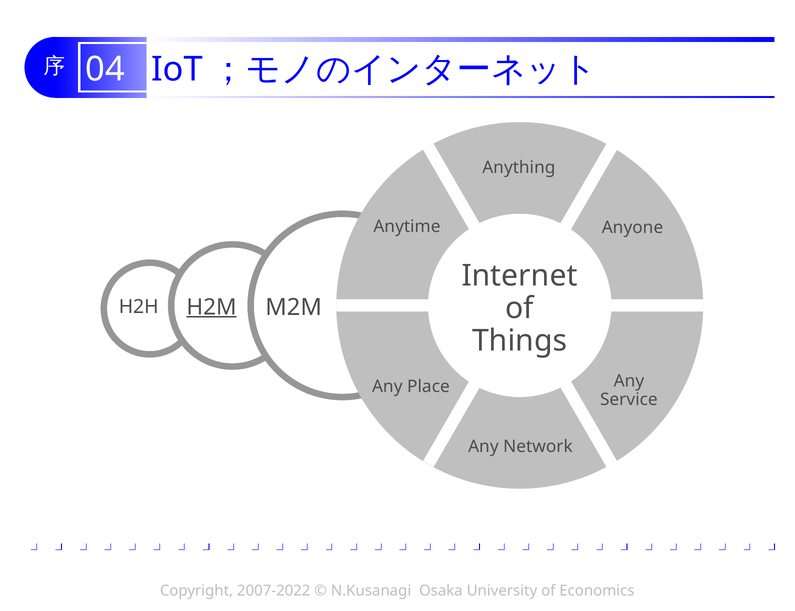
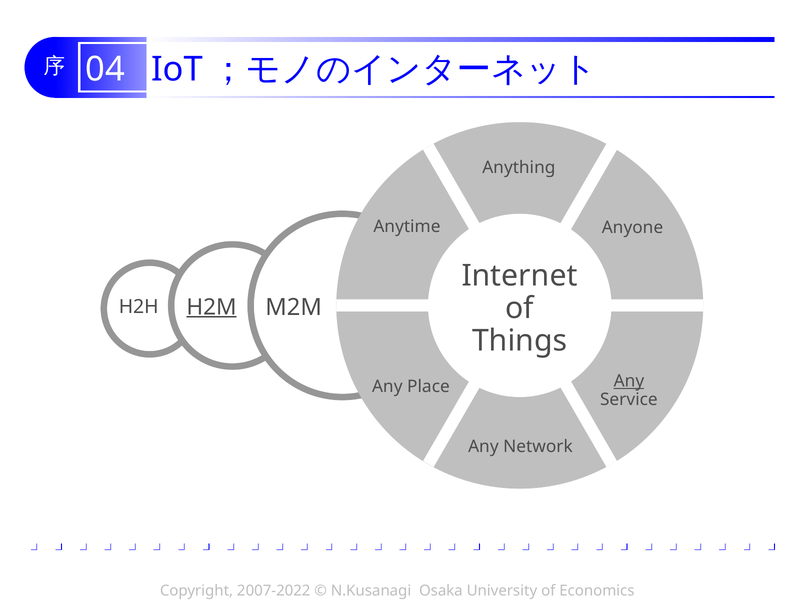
Any underline: none -> present (629, 381)
